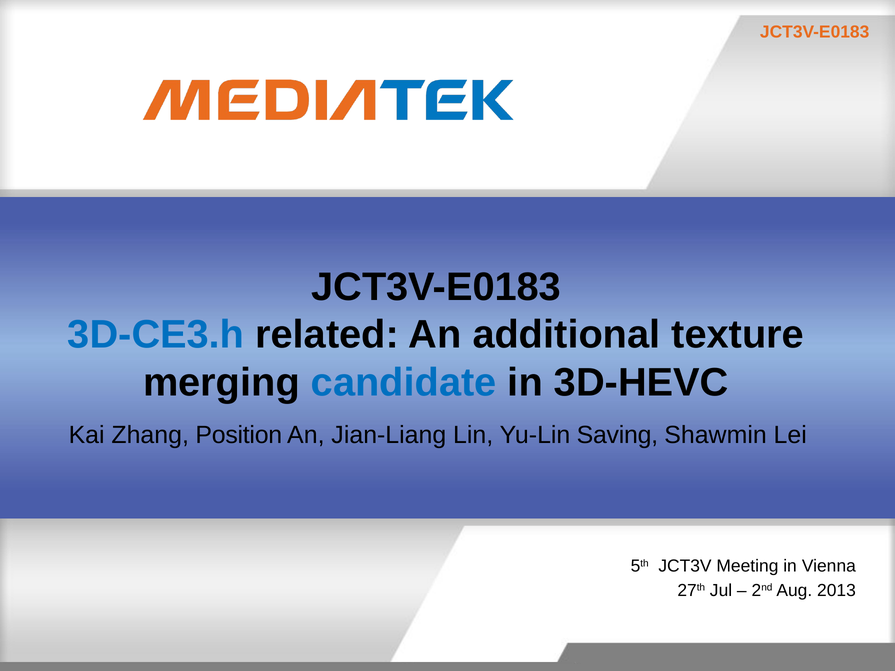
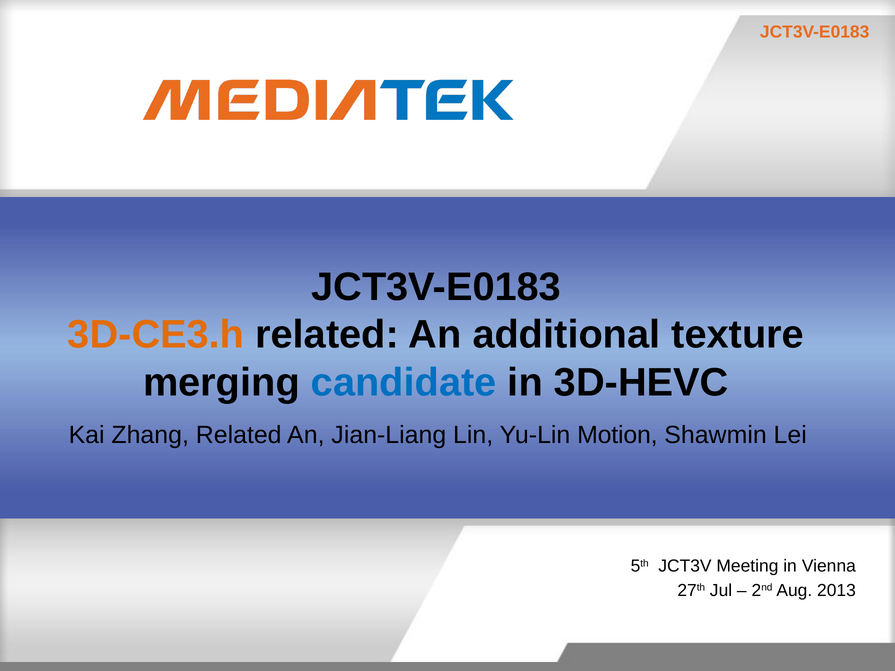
3D-CE3.h colour: blue -> orange (156, 335)
Zhang Position: Position -> Related (239, 435)
Saving: Saving -> Motion (617, 435)
